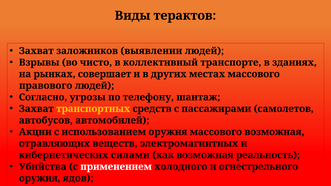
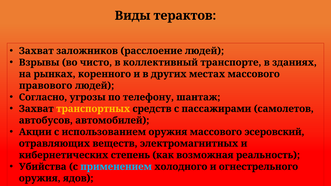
выявлении: выявлении -> расслоение (151, 51)
совершает: совершает -> коренного (105, 74)
массового возможная: возможная -> эсеровский (274, 132)
силами: силами -> степень (130, 155)
применением colour: white -> light blue (116, 167)
